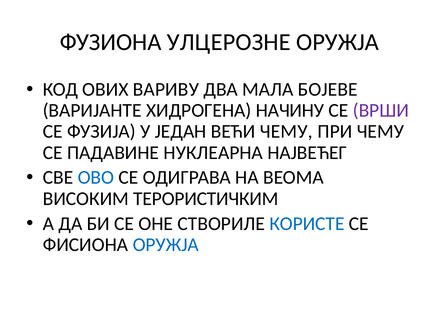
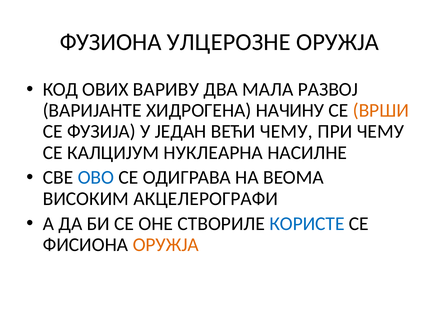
БОЈЕВЕ: БОЈЕВЕ -> РАЗВОЈ (328, 89)
ВРШИ colour: purple -> orange (381, 111)
ПАДАВИНЕ: ПАДАВИНЕ -> КАЛЦИЈУМ (113, 153)
НАЈВЕЋЕГ: НАЈВЕЋЕГ -> НАСИЛНЕ (307, 153)
ТЕРОРИСТИЧКИМ: ТЕРОРИСТИЧКИМ -> АКЦЕЛЕРОГРАФИ (206, 199)
ОРУЖЈА colour: blue -> orange (166, 245)
